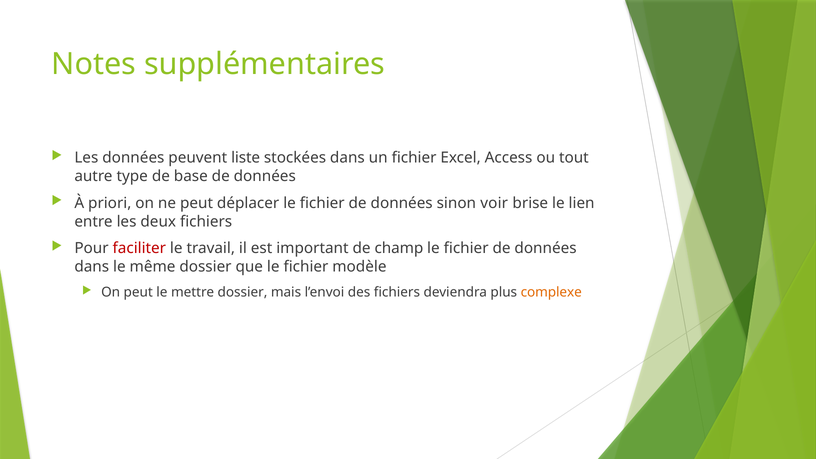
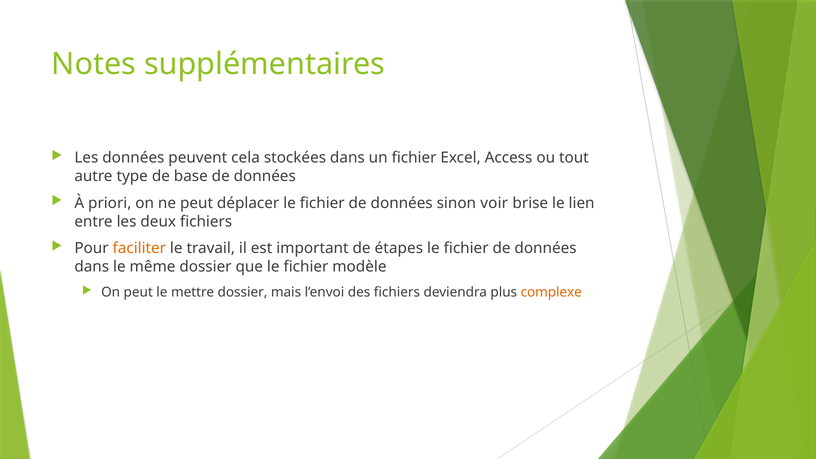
liste: liste -> cela (246, 158)
faciliter colour: red -> orange (139, 248)
champ: champ -> étapes (399, 248)
